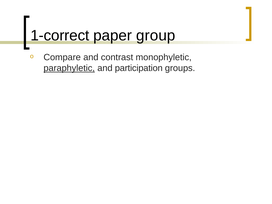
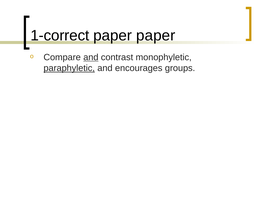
paper group: group -> paper (156, 36)
and underline: none -> present (91, 57)
participation: participation -> encourages (139, 68)
